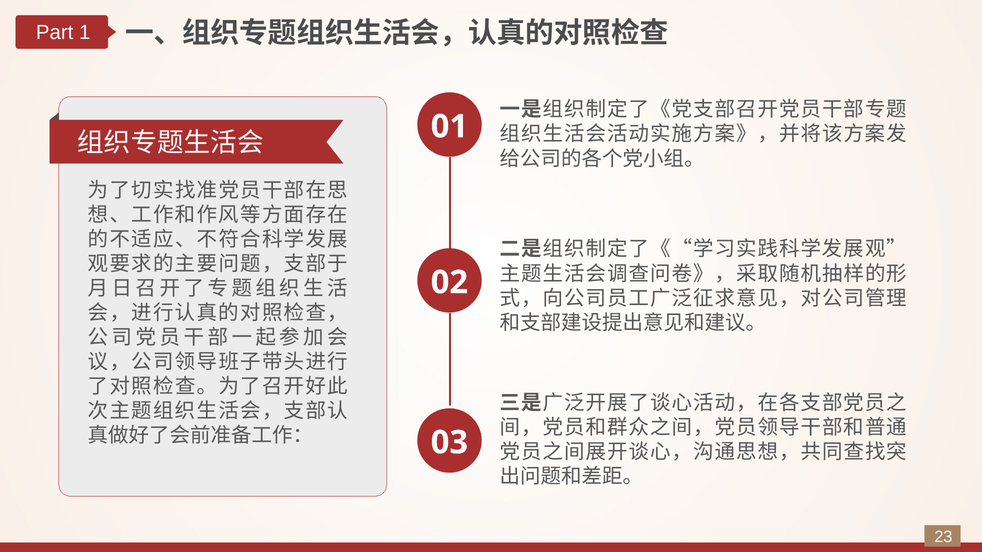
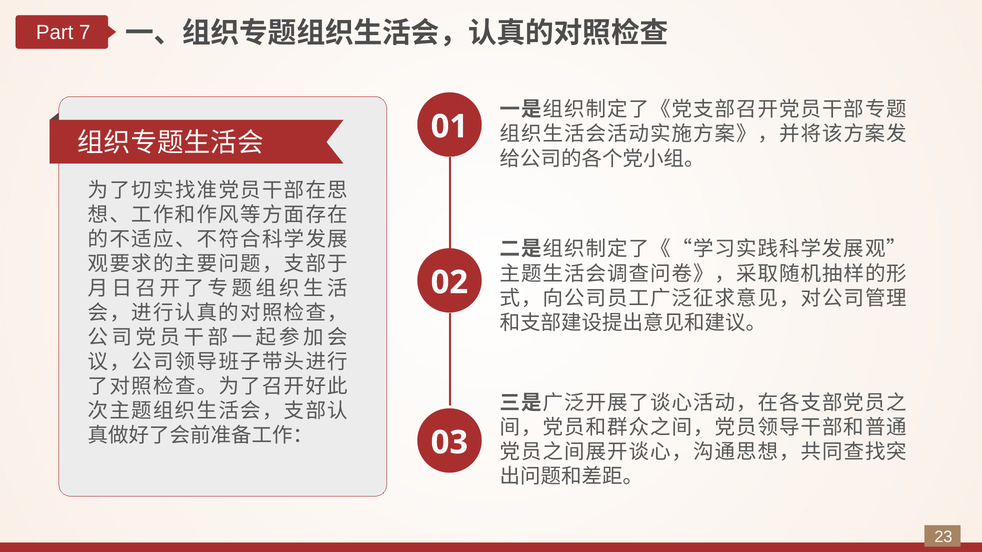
1: 1 -> 7 (85, 33)
